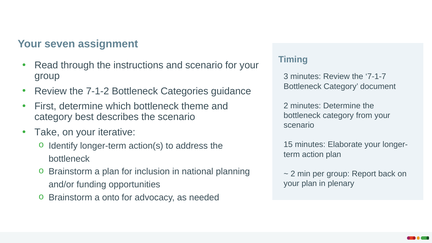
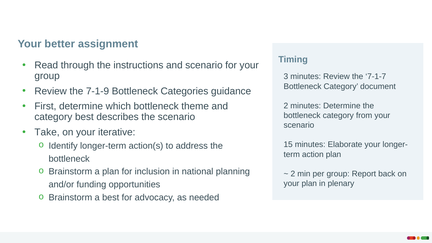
seven: seven -> better (60, 44)
7-1-2: 7-1-2 -> 7-1-9 (98, 91)
a onto: onto -> best (111, 198)
